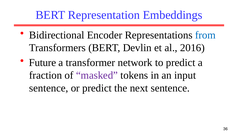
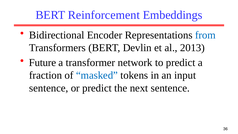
Representation: Representation -> Reinforcement (104, 15)
2016: 2016 -> 2013 (192, 48)
masked colour: purple -> blue (97, 75)
